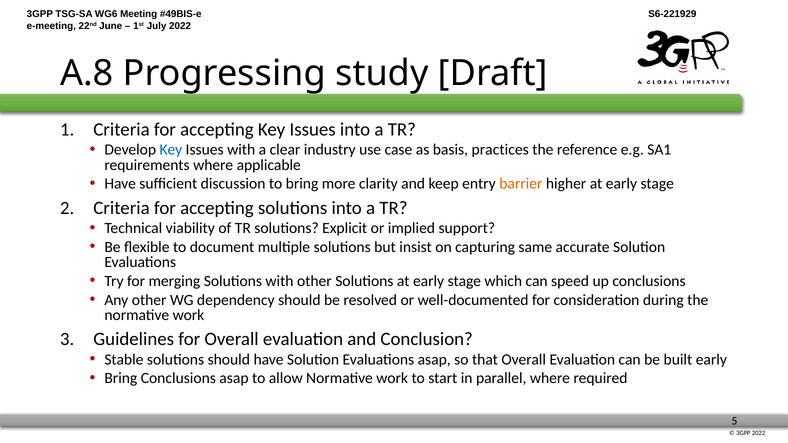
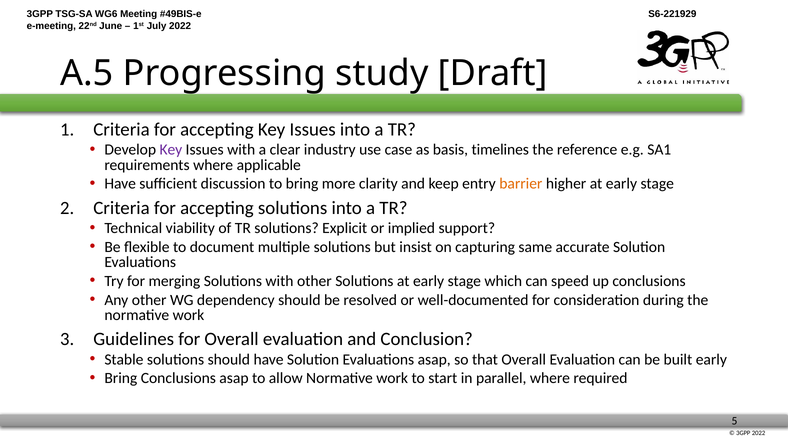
A.8: A.8 -> A.5 (87, 73)
Key colour: blue -> purple (171, 150)
practices: practices -> timelines (500, 150)
